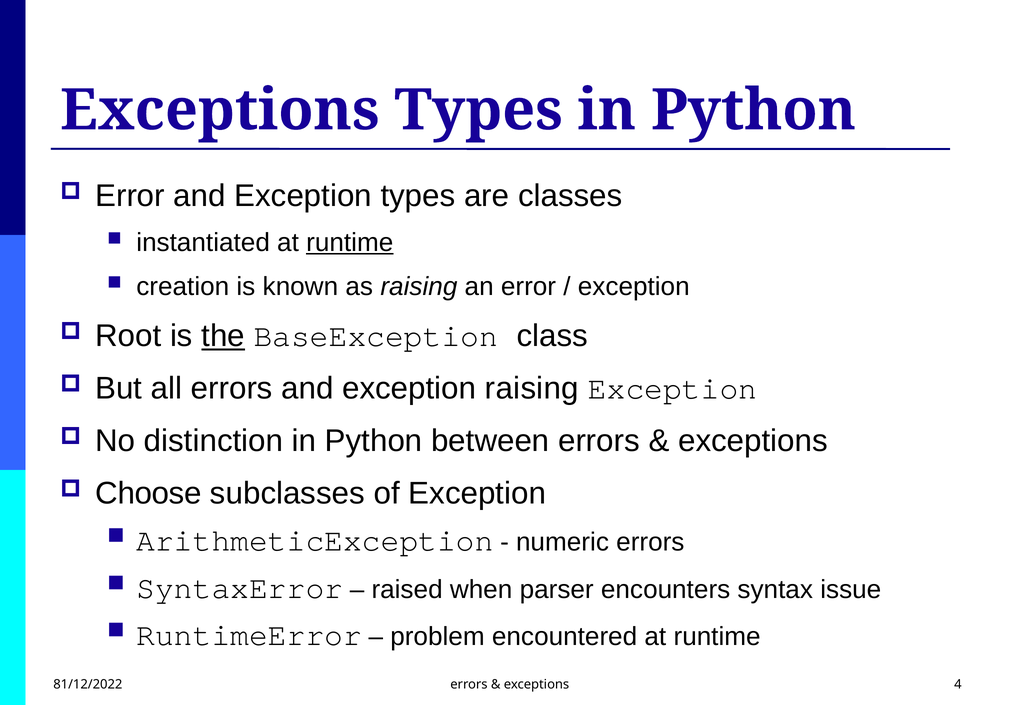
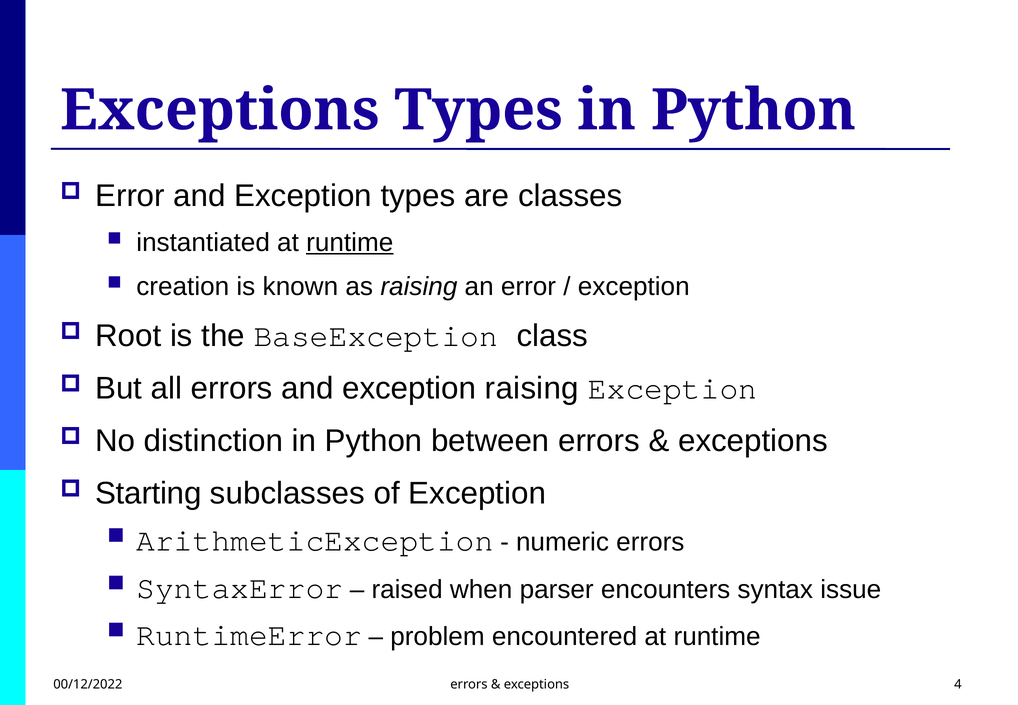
the underline: present -> none (223, 336)
Choose: Choose -> Starting (148, 493)
81/12/2022: 81/12/2022 -> 00/12/2022 (88, 684)
